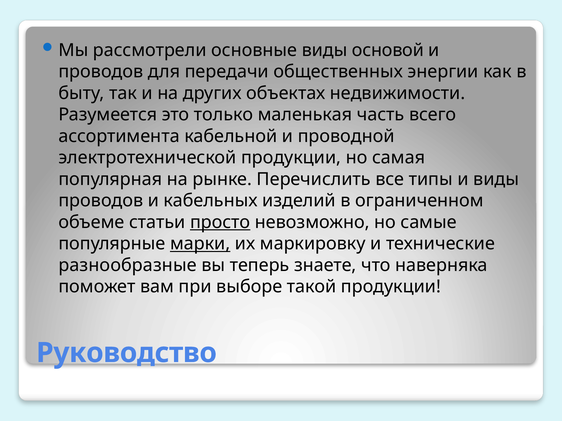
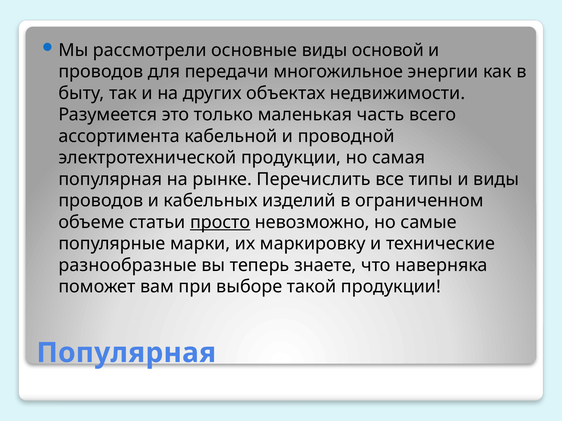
общественных: общественных -> многожильное (338, 72)
марки underline: present -> none (200, 244)
Руководство: Руководство -> Популярная (126, 353)
